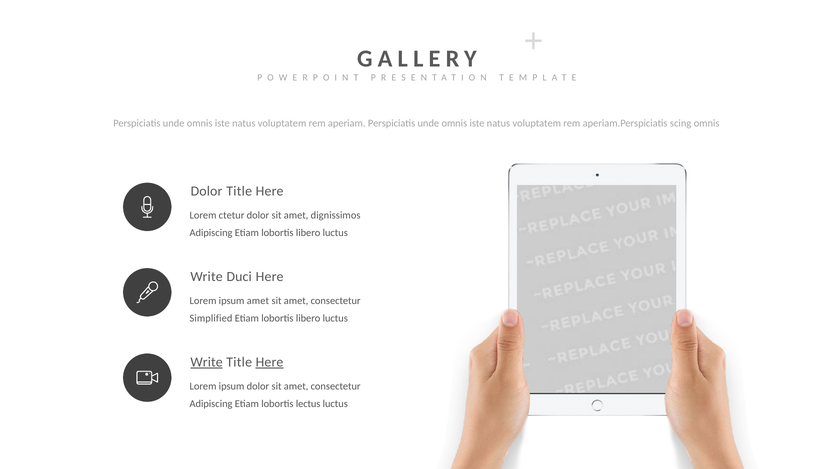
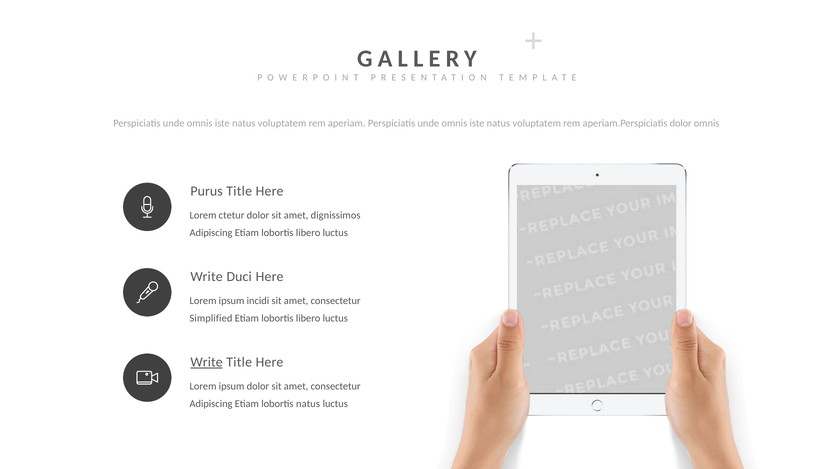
aperiam.Perspiciatis scing: scing -> dolor (681, 123)
Dolor: Dolor -> Purus (207, 191)
ipsum amet: amet -> incidi (258, 301)
Here underline: present -> none (270, 362)
lobortis lectus: lectus -> natus (308, 404)
